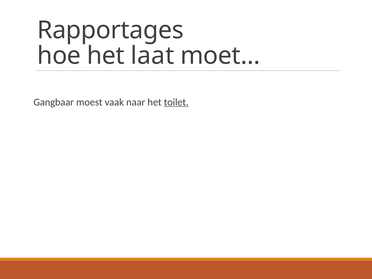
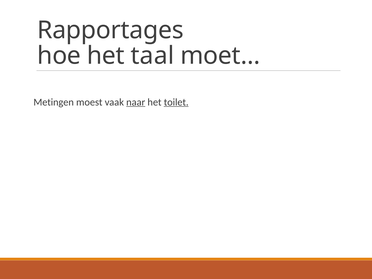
laat: laat -> taal (152, 56)
Gangbaar: Gangbaar -> Metingen (54, 102)
naar underline: none -> present (136, 102)
